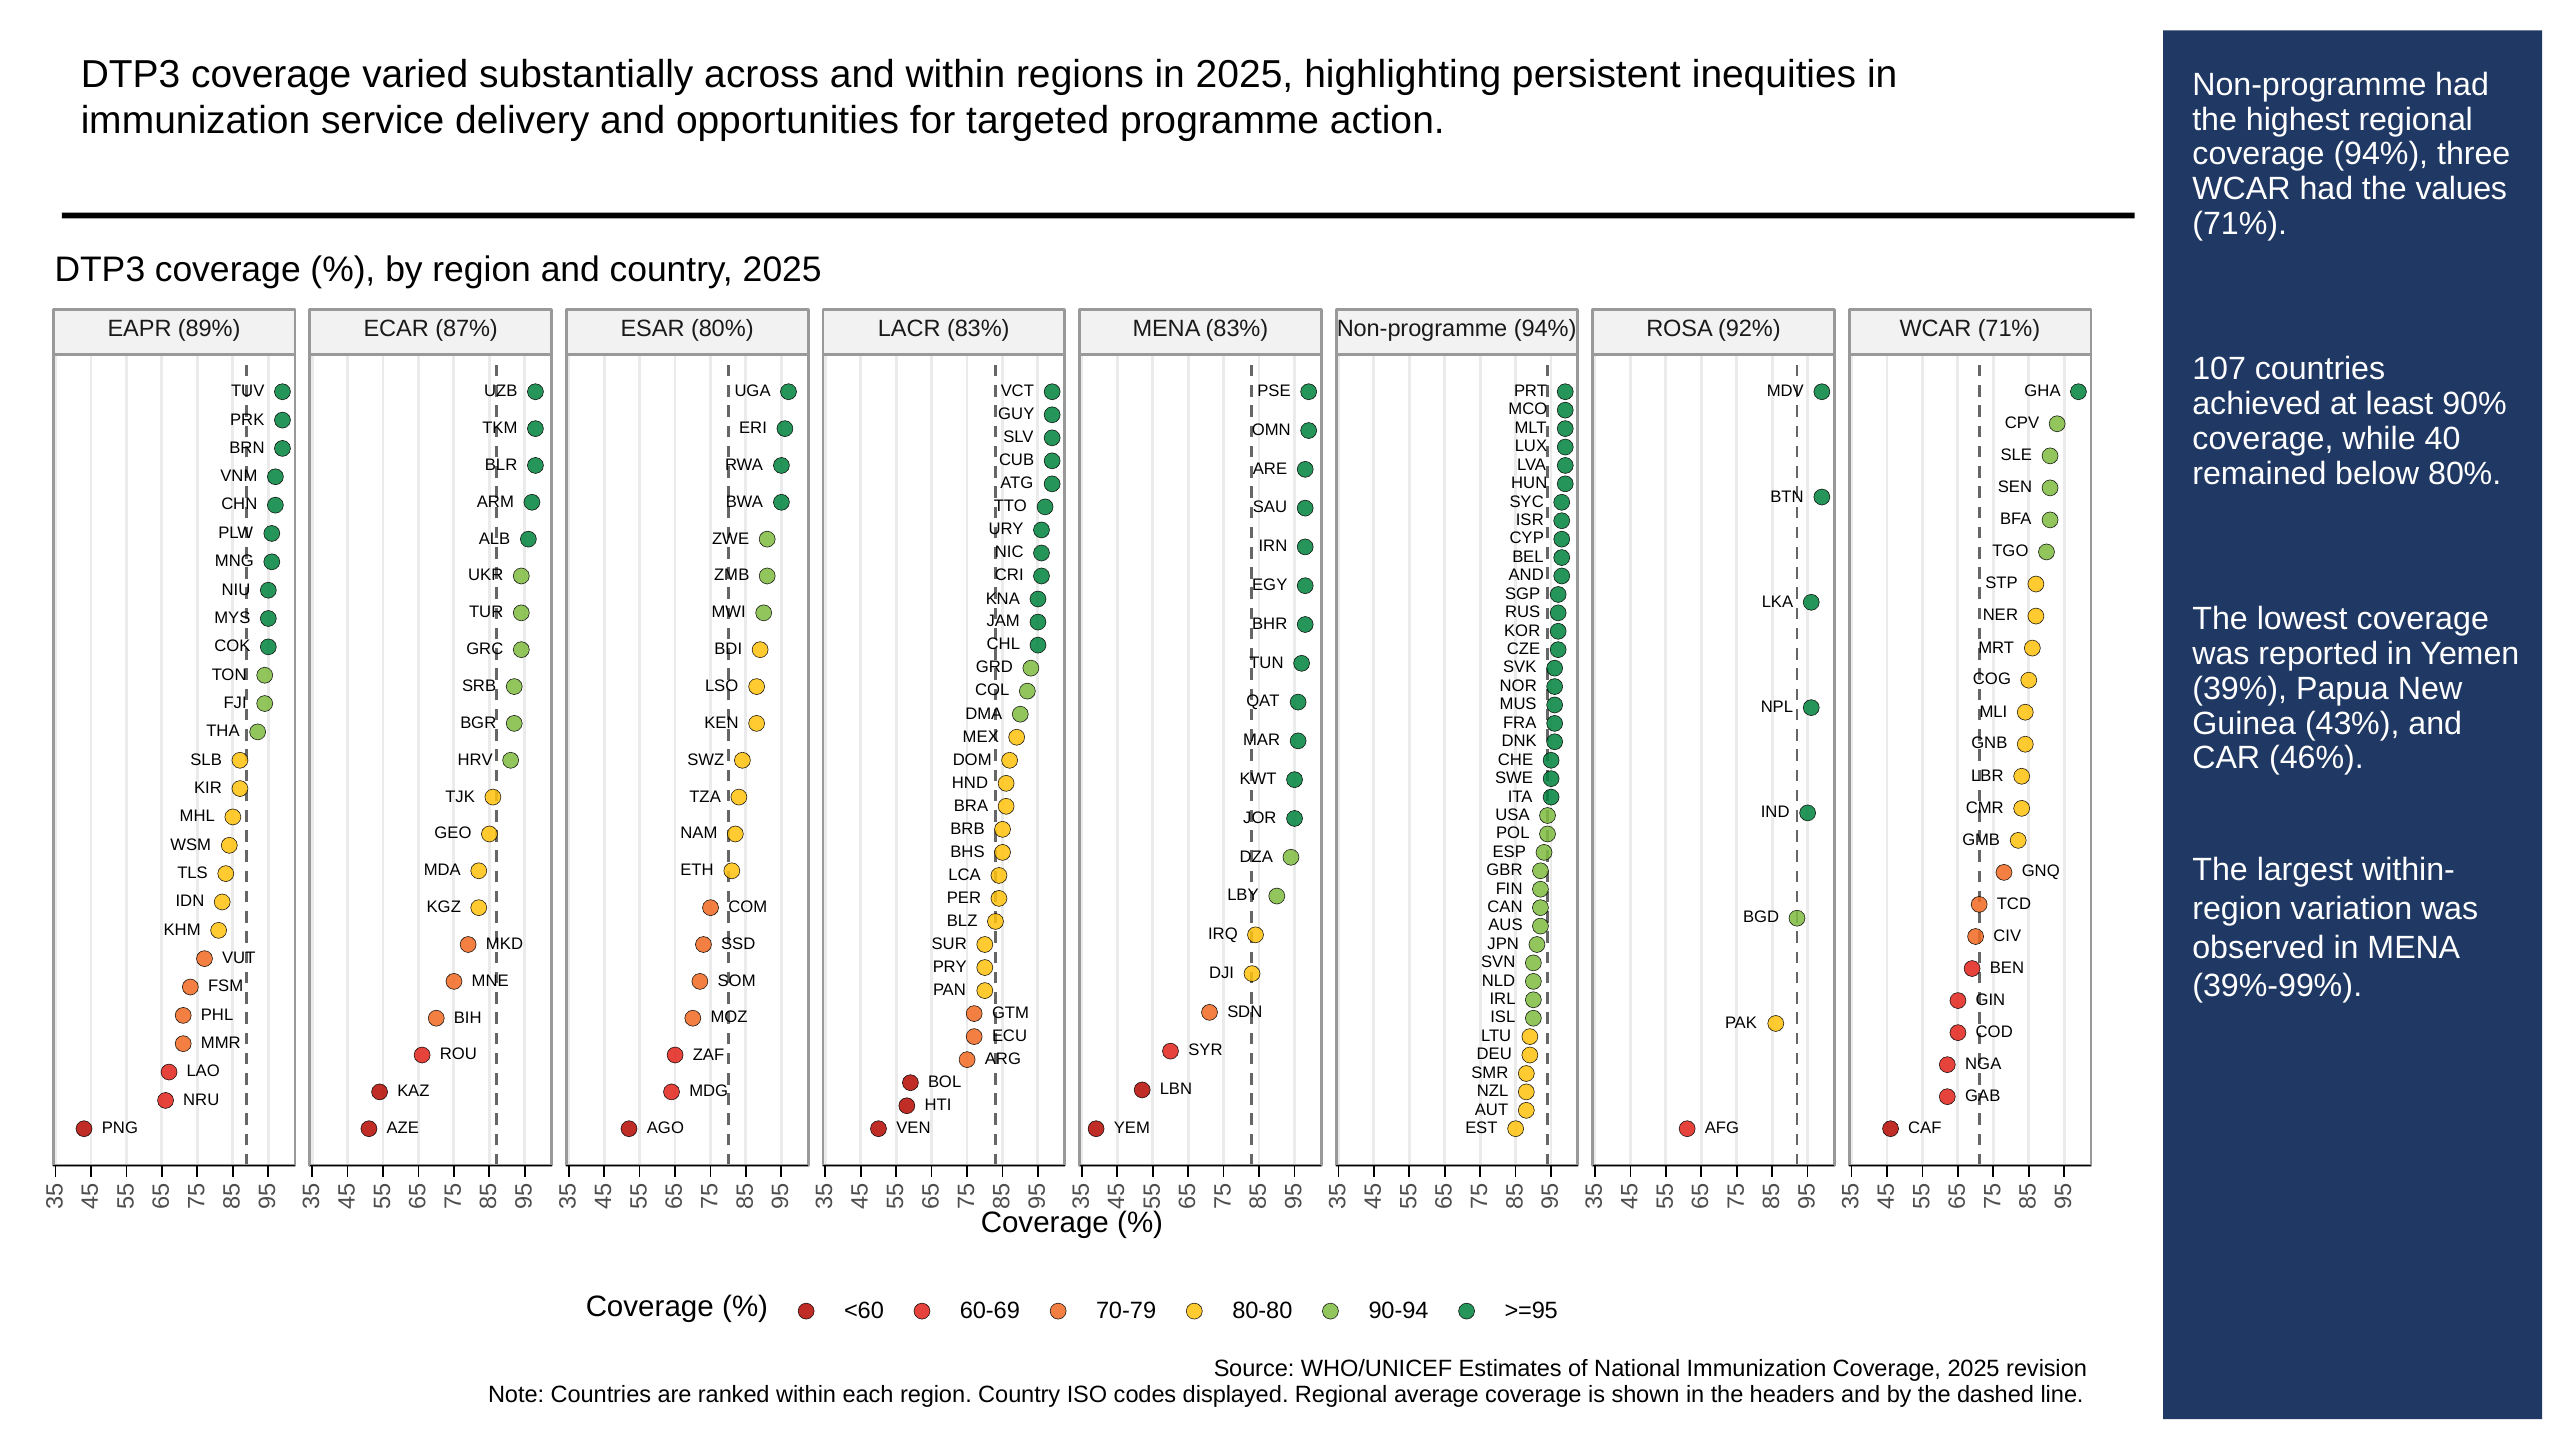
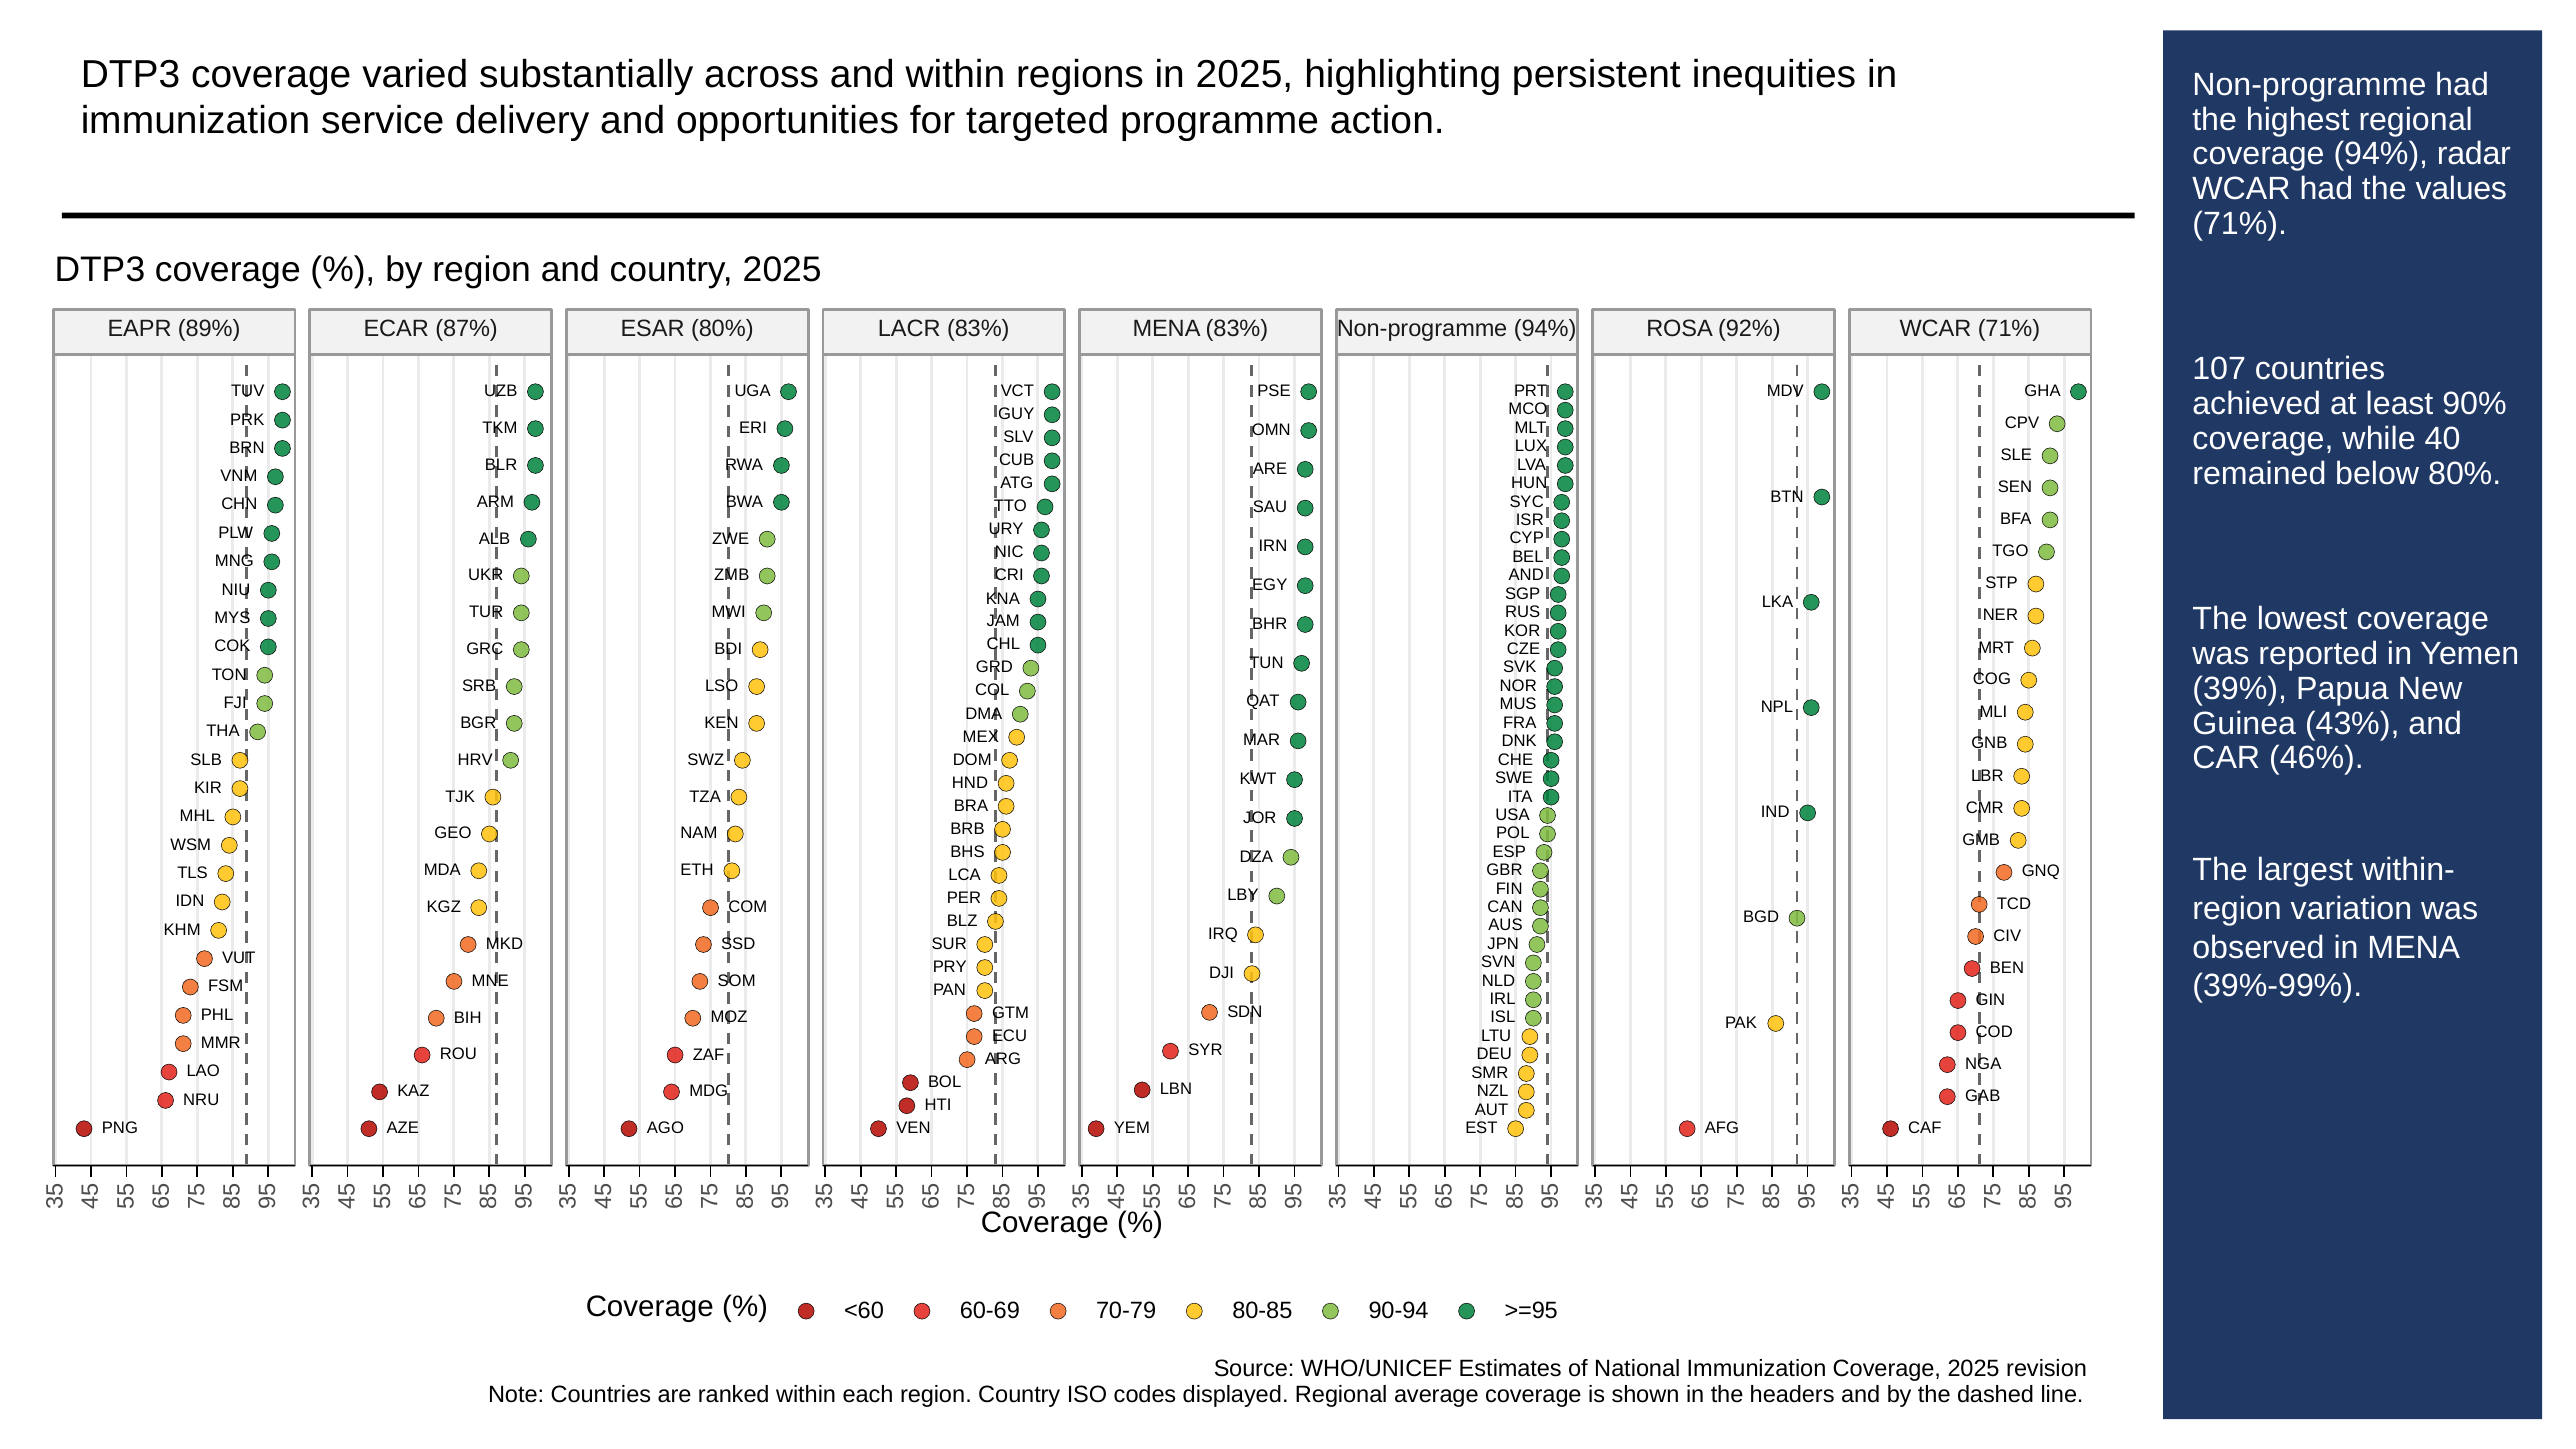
three: three -> radar (2474, 154)
80-80: 80-80 -> 80-85 (1262, 1310)
